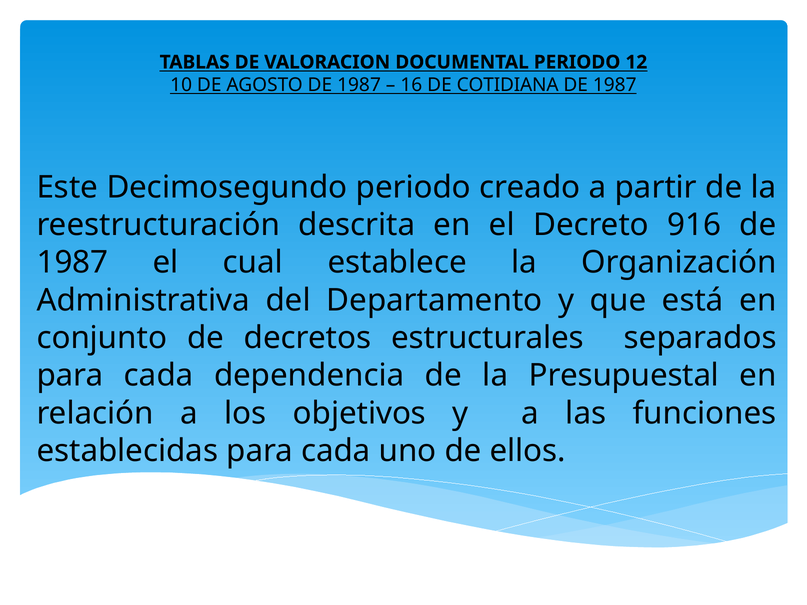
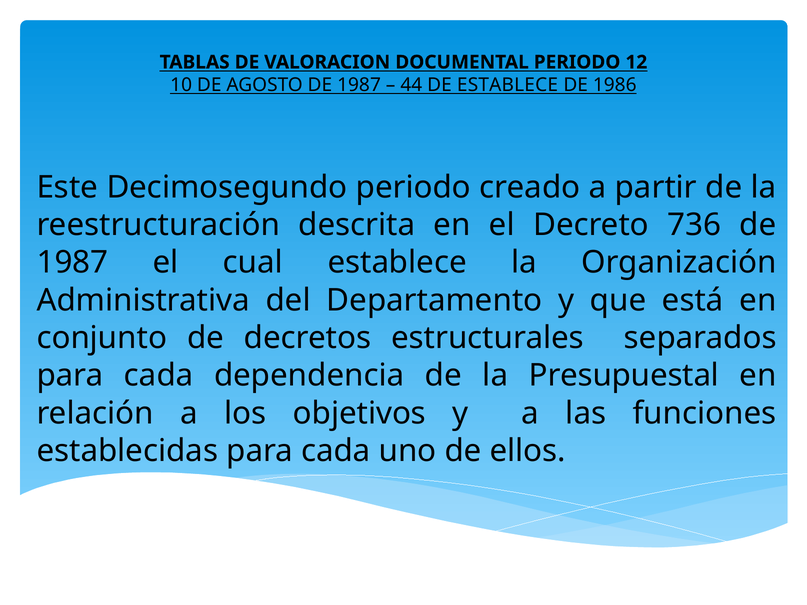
16: 16 -> 44 (411, 85)
DE COTIDIANA: COTIDIANA -> ESTABLECE (507, 85)
1987: 1987 -> 1986 (615, 85)
916: 916 -> 736 (694, 225)
